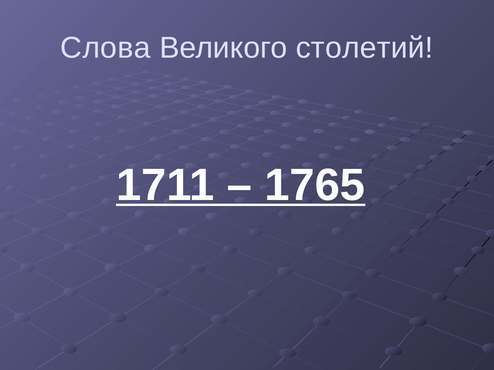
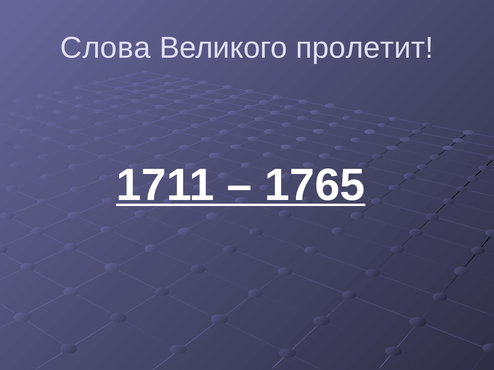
столетий: столетий -> пролетит (365, 48)
